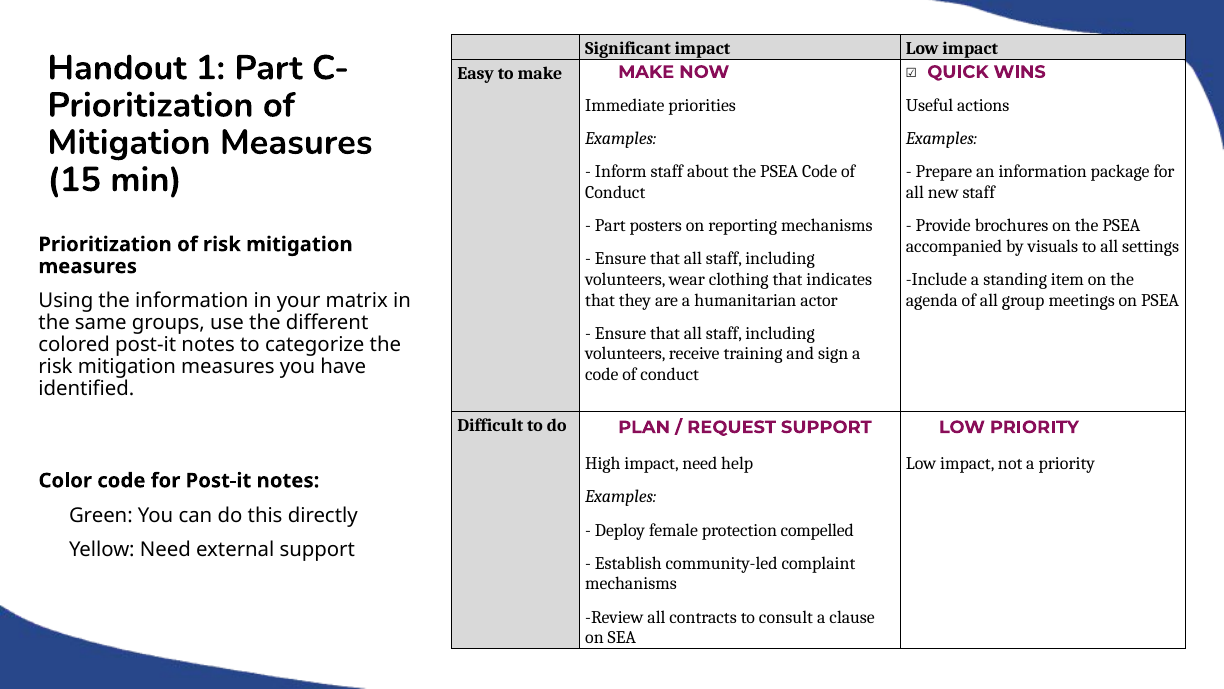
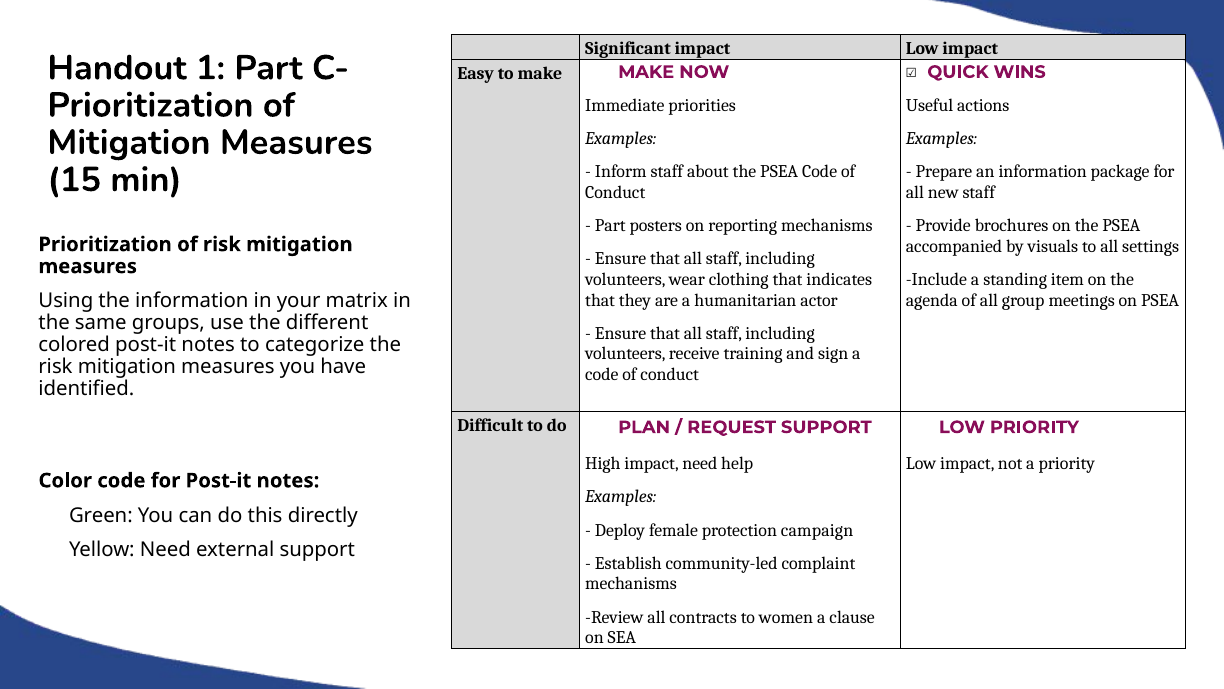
compelled: compelled -> campaign (817, 530)
consult: consult -> women (786, 617)
